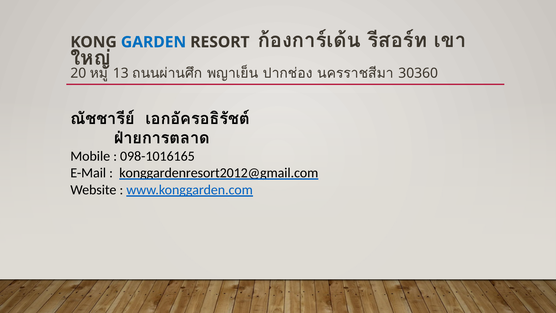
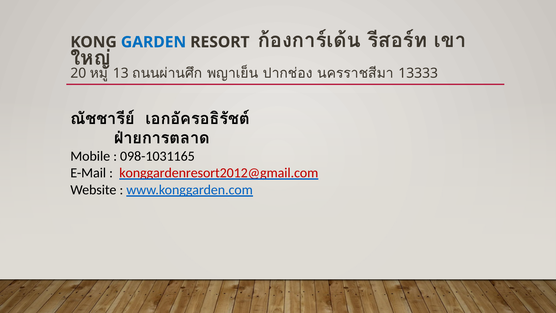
30360: 30360 -> 13333 (418, 73)
098-1016165: 098-1016165 -> 098-1031165 (157, 156)
konggardenresort2012@gmail.com colour: black -> red (219, 173)
